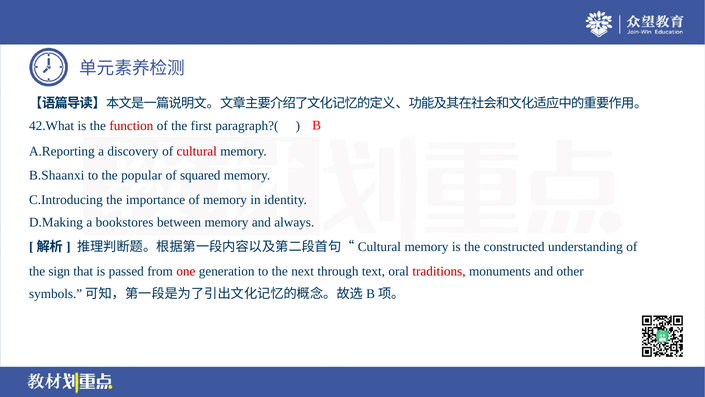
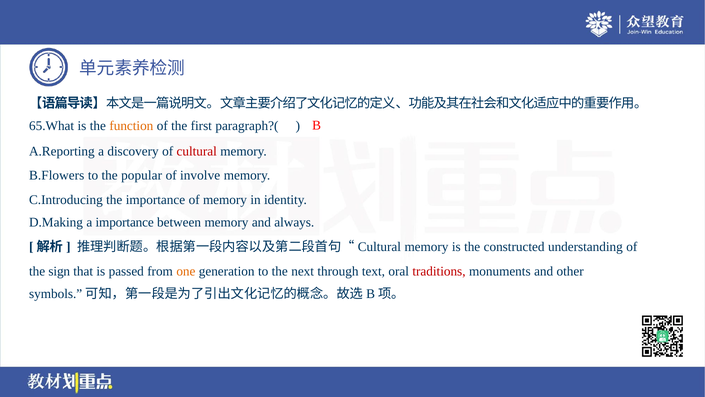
42.What: 42.What -> 65.What (52, 126)
function colour: red -> orange (131, 126)
B.Shaanxi: B.Shaanxi -> B.Flowers (57, 175)
squared: squared -> involve (200, 175)
a bookstores: bookstores -> importance (125, 222)
one colour: red -> orange (186, 271)
